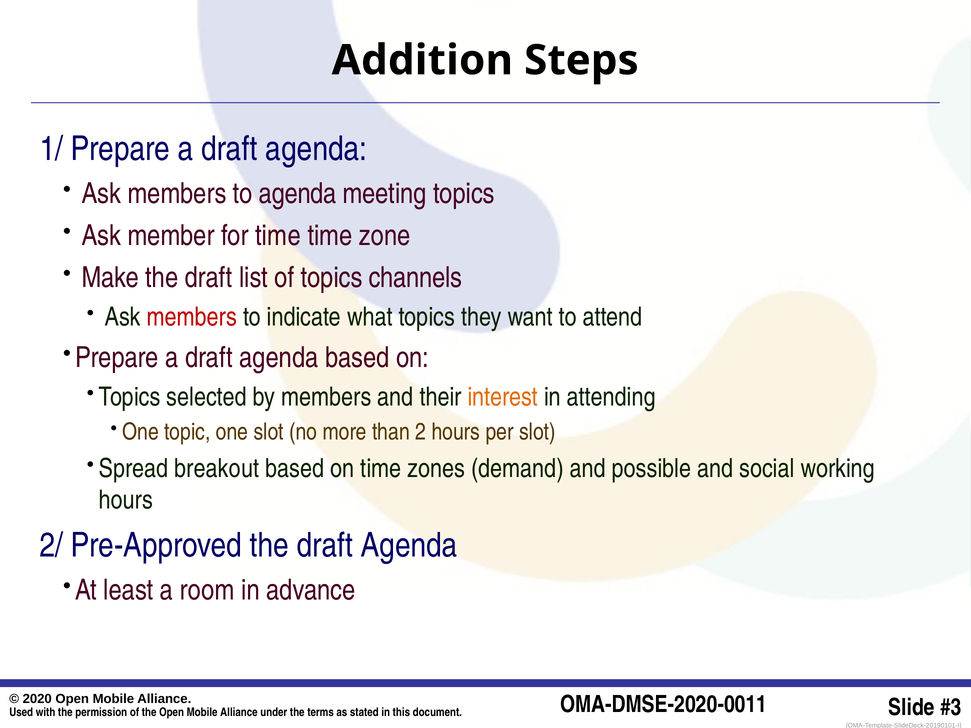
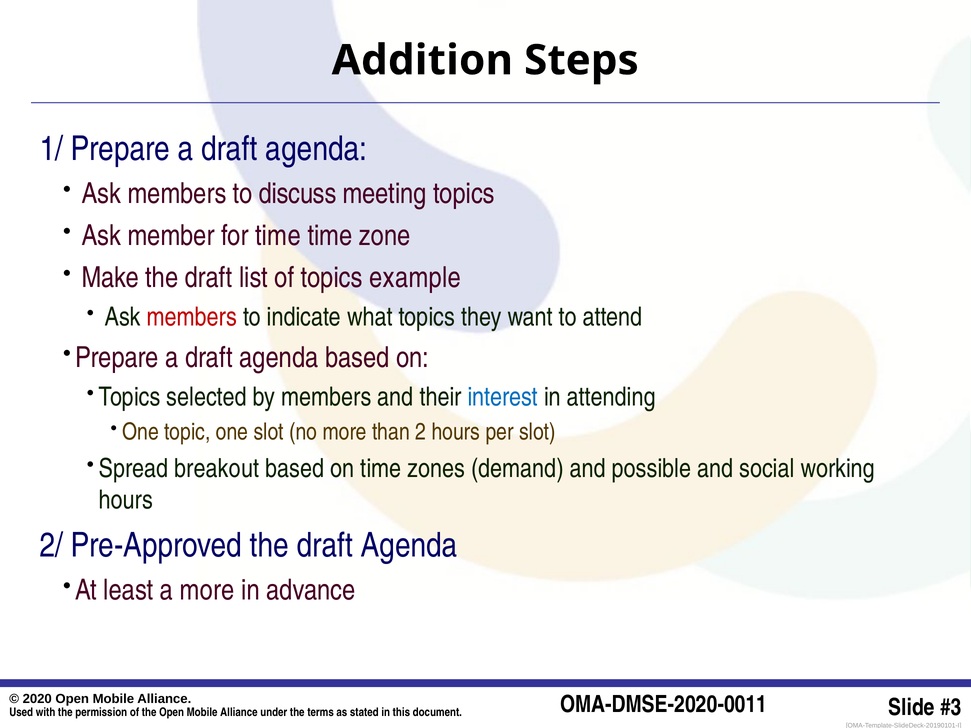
to agenda: agenda -> discuss (298, 194)
channels: channels -> example (415, 278)
interest colour: orange -> blue (503, 397)
a room: room -> more (207, 591)
